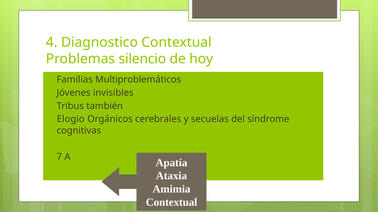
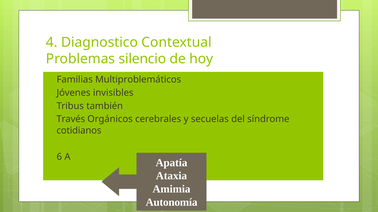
Elogio: Elogio -> Través (71, 119)
cognitivas: cognitivas -> cotidianos (79, 131)
7: 7 -> 6 (59, 157)
Contextual: Contextual -> Autonomía (172, 203)
